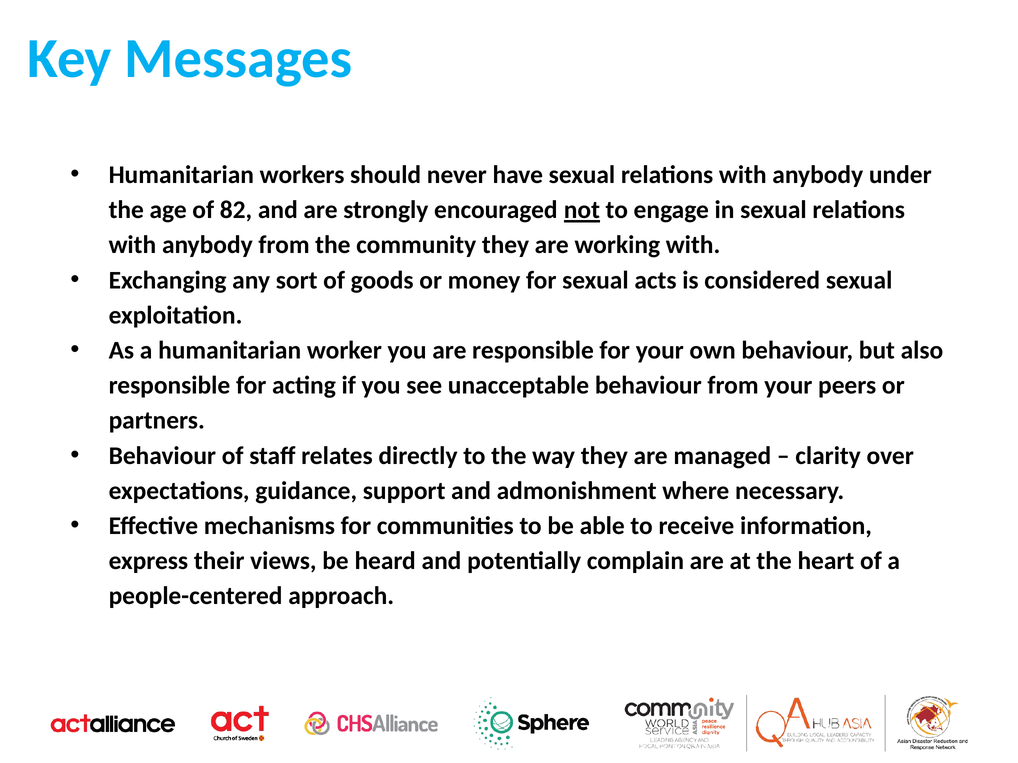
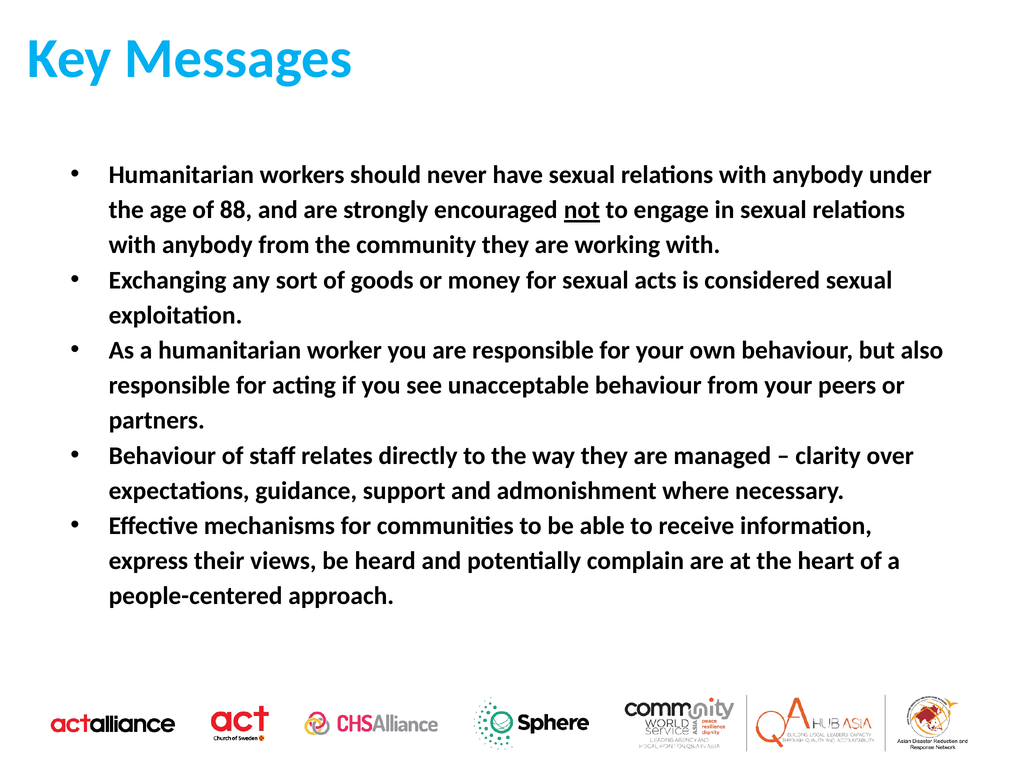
82: 82 -> 88 (236, 210)
